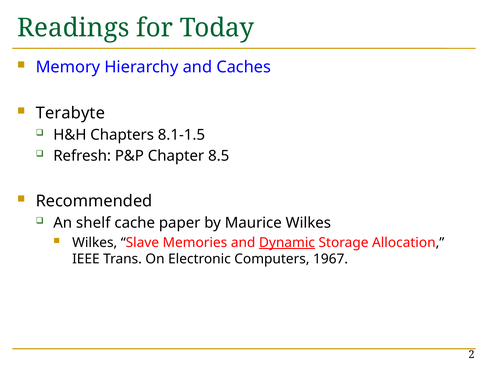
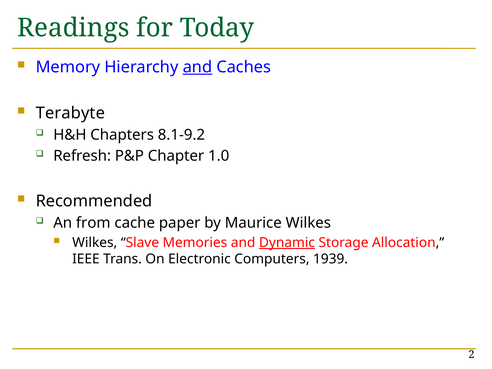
and underline: none -> present (197, 67)
8.1-1.5: 8.1-1.5 -> 8.1-9.2 (181, 135)
8.5: 8.5 -> 1.0 (219, 156)
shelf: shelf -> from (93, 223)
1967: 1967 -> 1939 (331, 259)
